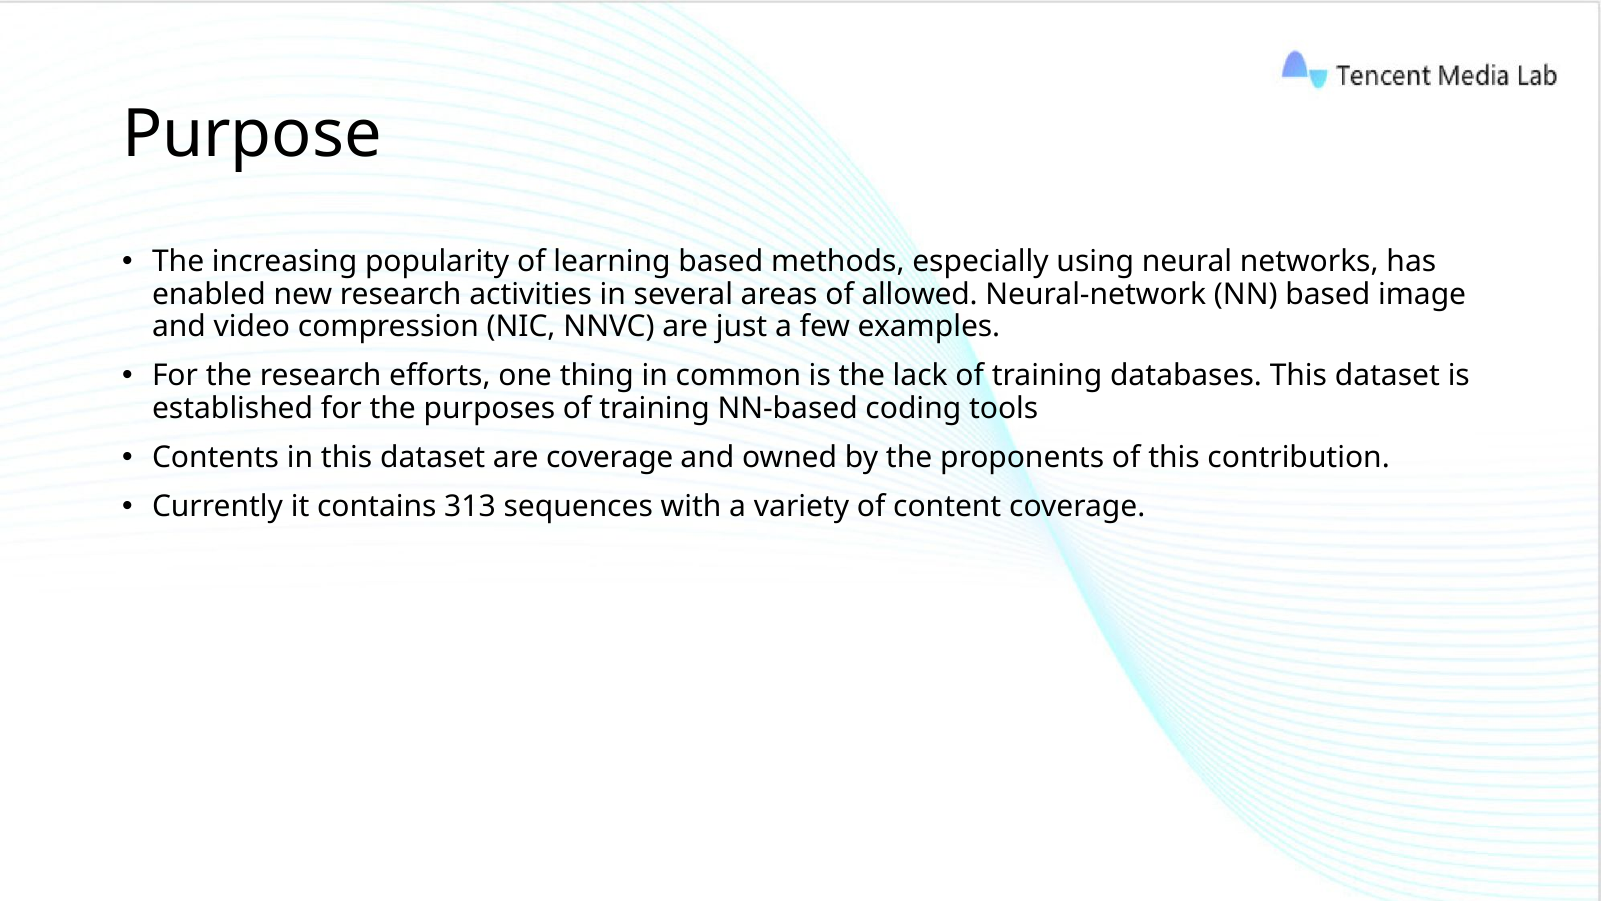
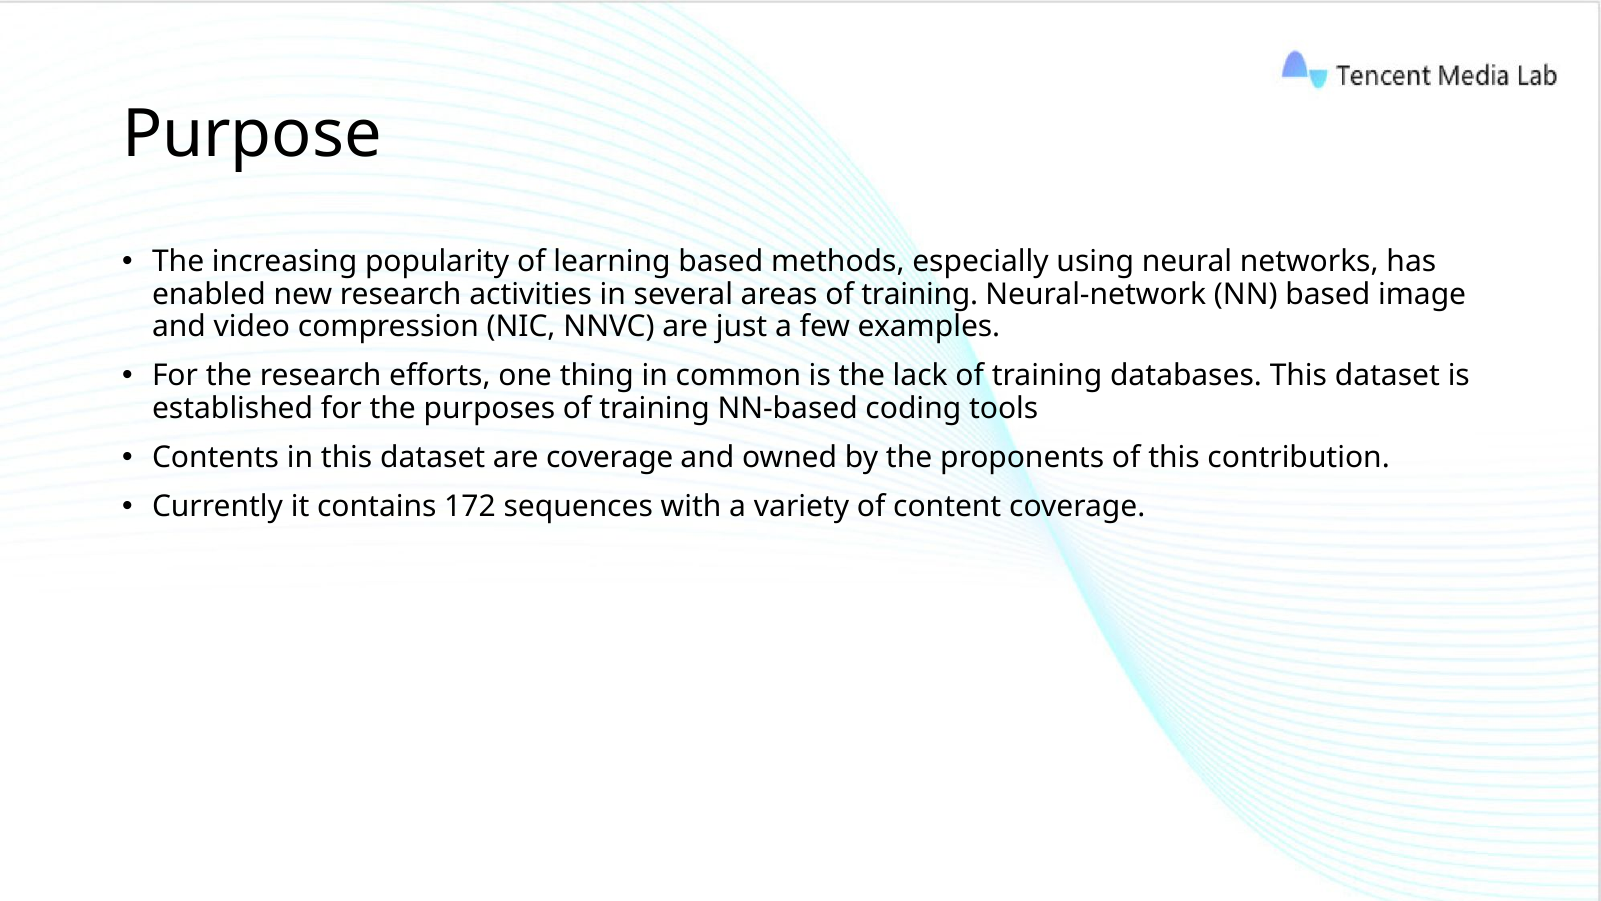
areas of allowed: allowed -> training (920, 294)
313: 313 -> 172 (470, 506)
